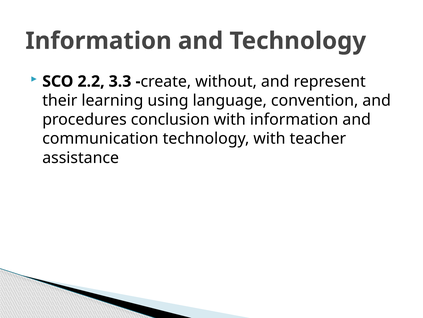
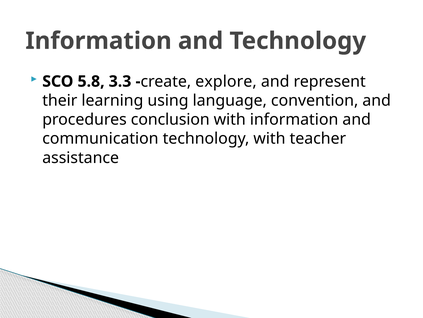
2.2: 2.2 -> 5.8 (91, 81)
without: without -> explore (226, 81)
